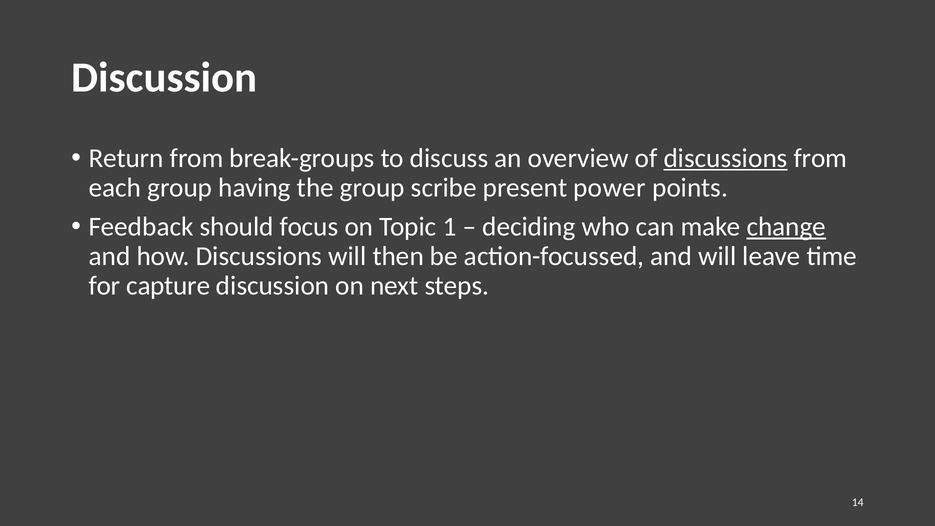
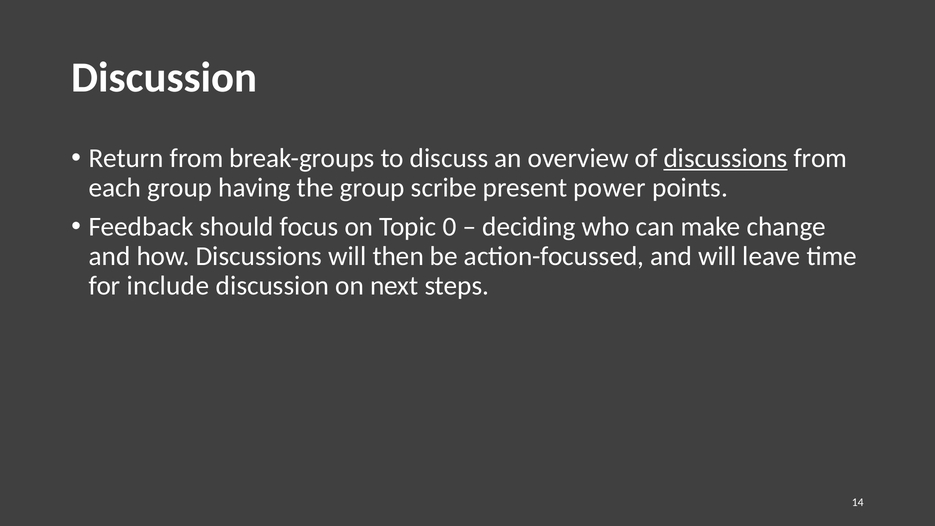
1: 1 -> 0 (450, 227)
change underline: present -> none (786, 227)
capture: capture -> include (168, 286)
